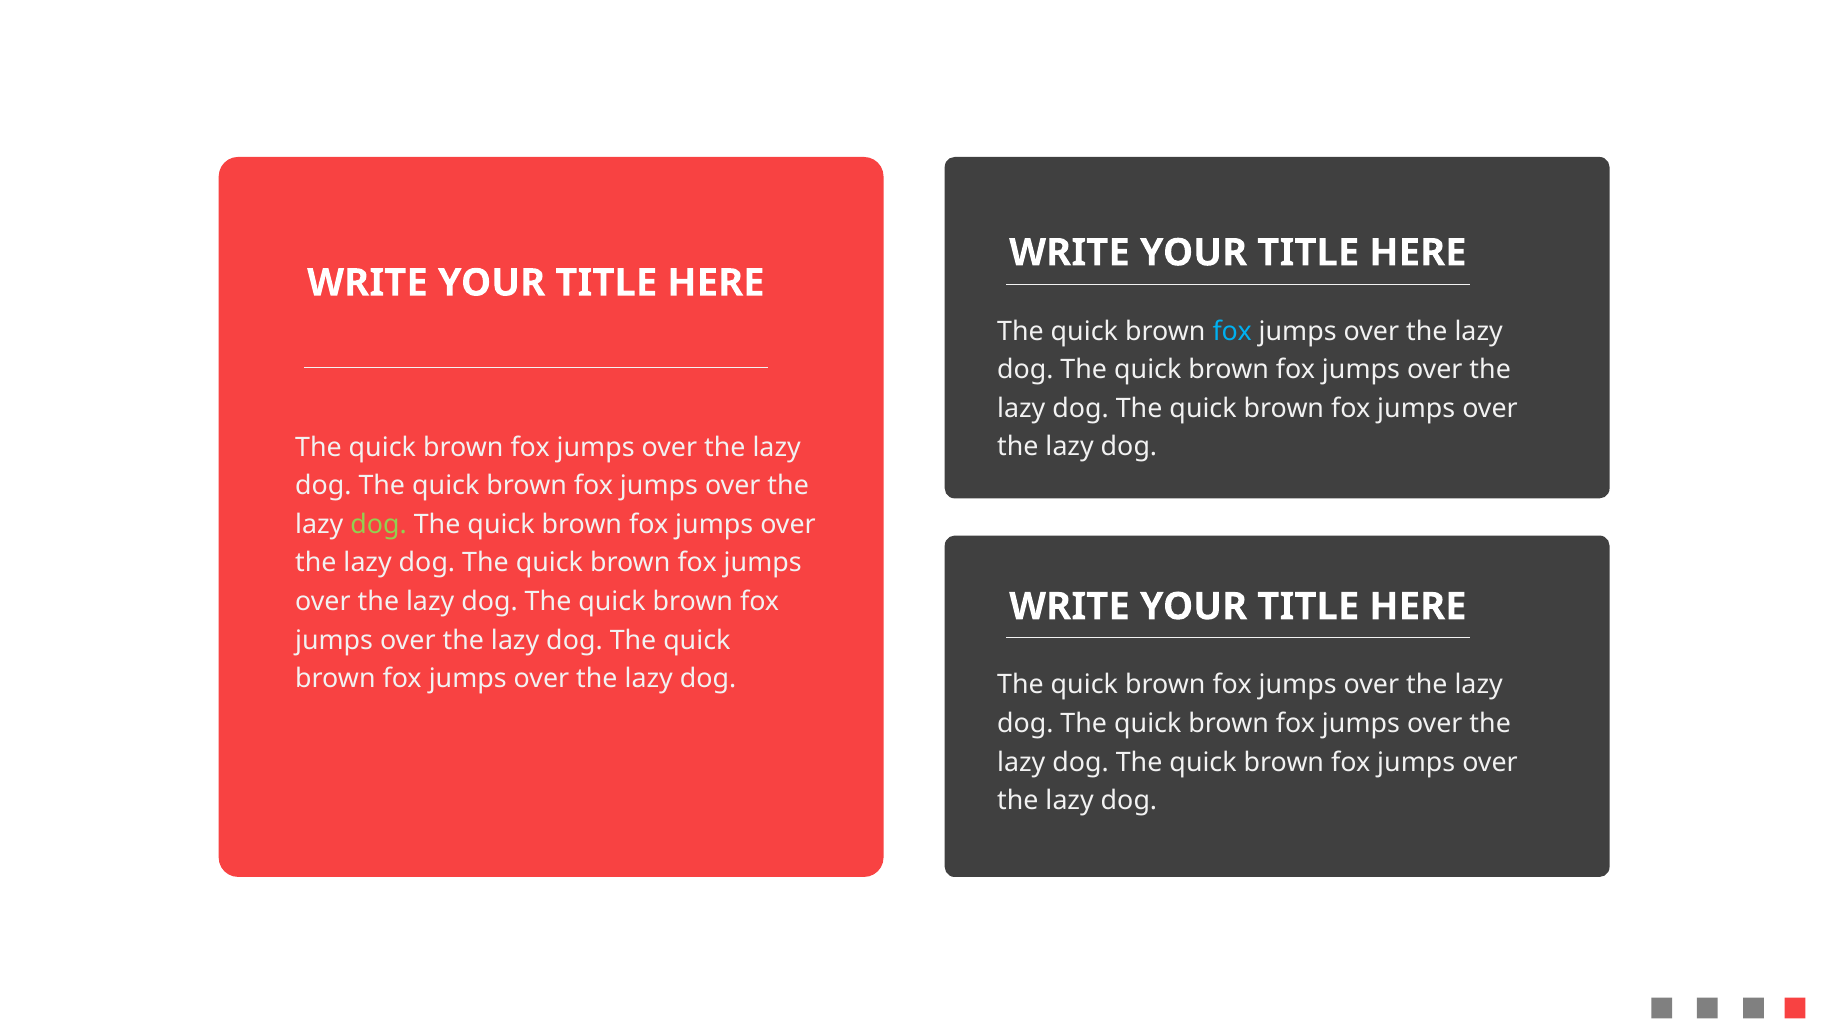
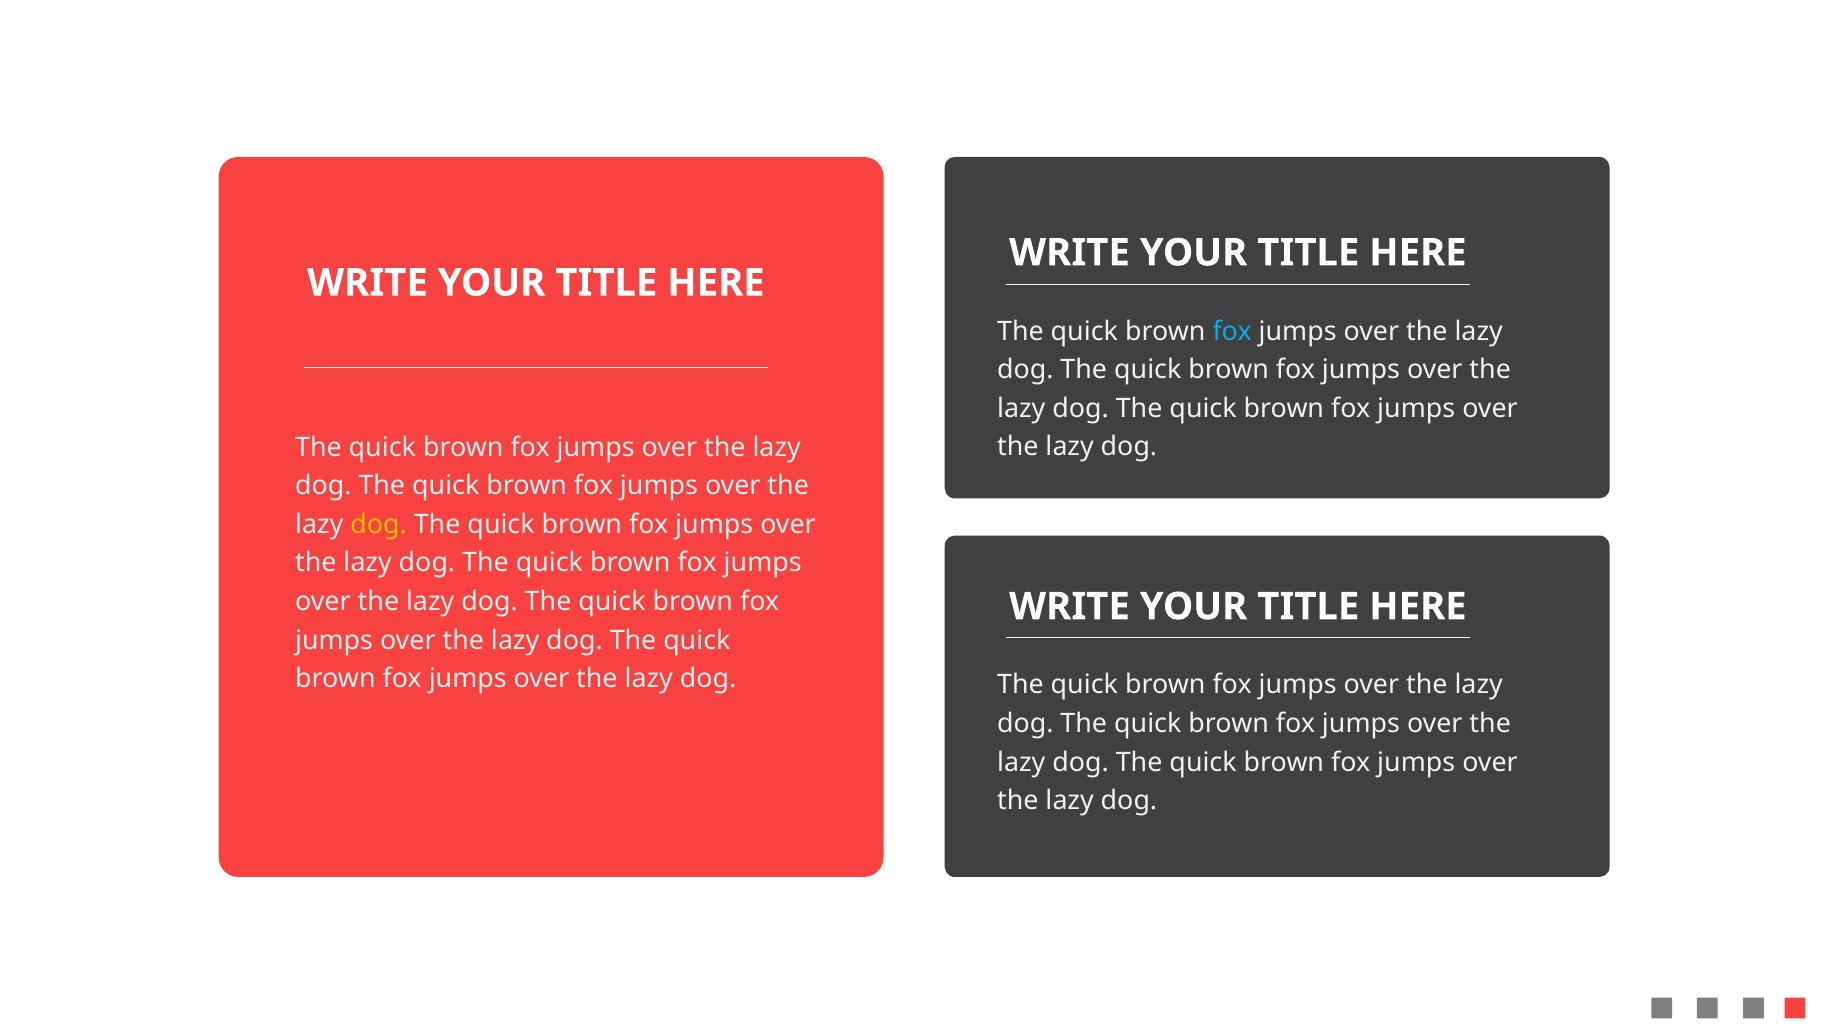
dog colour: light green -> yellow (379, 524)
